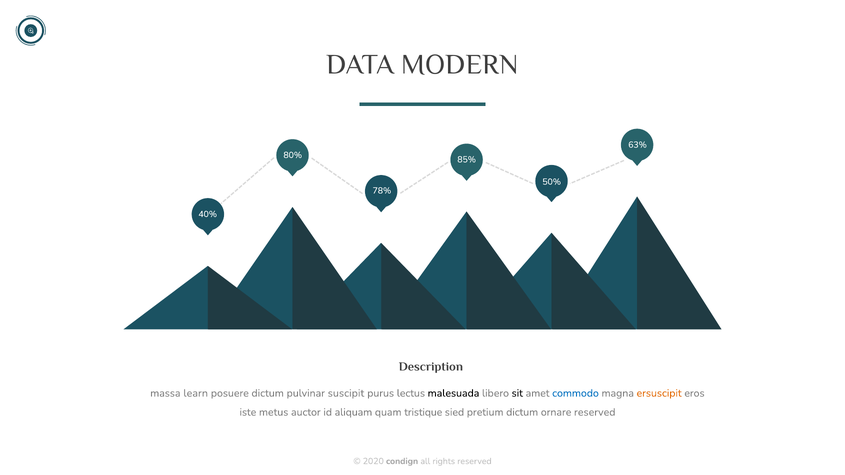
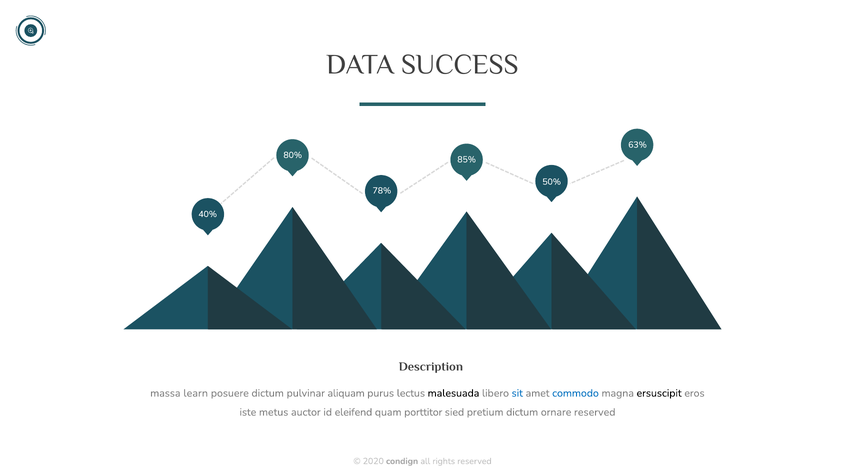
MODERN: MODERN -> SUCCESS (460, 64)
suscipit: suscipit -> aliquam (346, 393)
sit colour: black -> blue (517, 393)
ersuscipit colour: orange -> black (659, 393)
aliquam: aliquam -> eleifend (353, 412)
tristique: tristique -> porttitor (423, 412)
